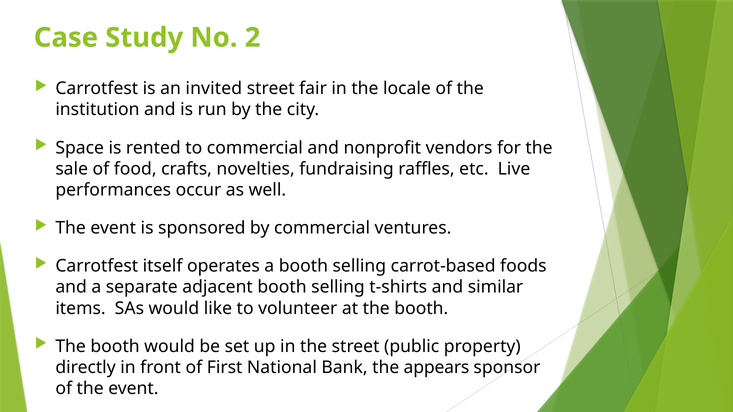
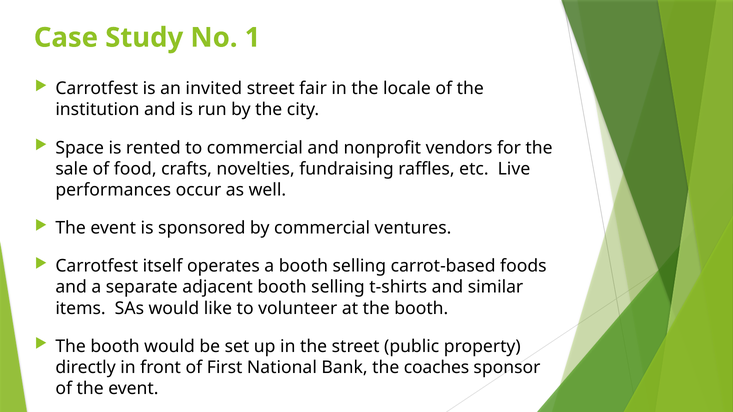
2: 2 -> 1 (253, 38)
appears: appears -> coaches (436, 368)
